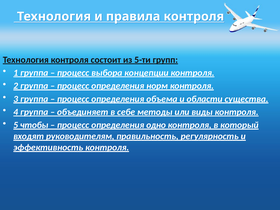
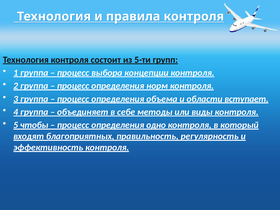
существа: существа -> вступает (246, 99)
руководителям: руководителям -> благоприятных (80, 136)
